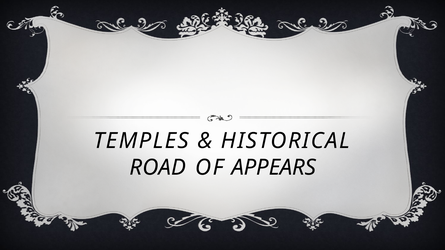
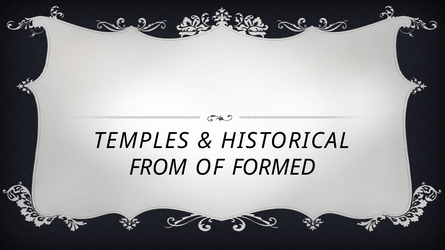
ROAD: ROAD -> FROM (158, 168)
APPEARS: APPEARS -> FORMED (274, 168)
